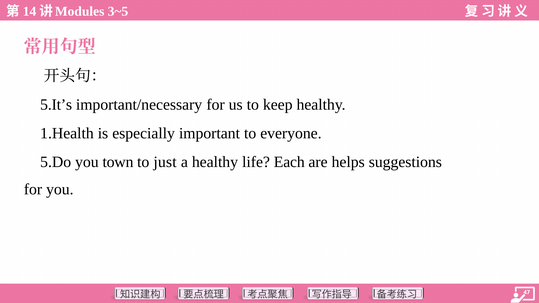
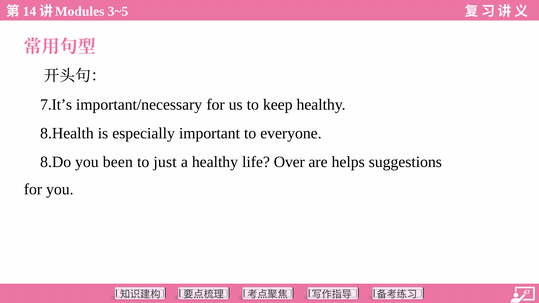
5.It’s: 5.It’s -> 7.It’s (56, 105)
1.Health: 1.Health -> 8.Health (67, 133)
5.Do: 5.Do -> 8.Do (56, 162)
town: town -> been (118, 162)
Each: Each -> Over (289, 162)
